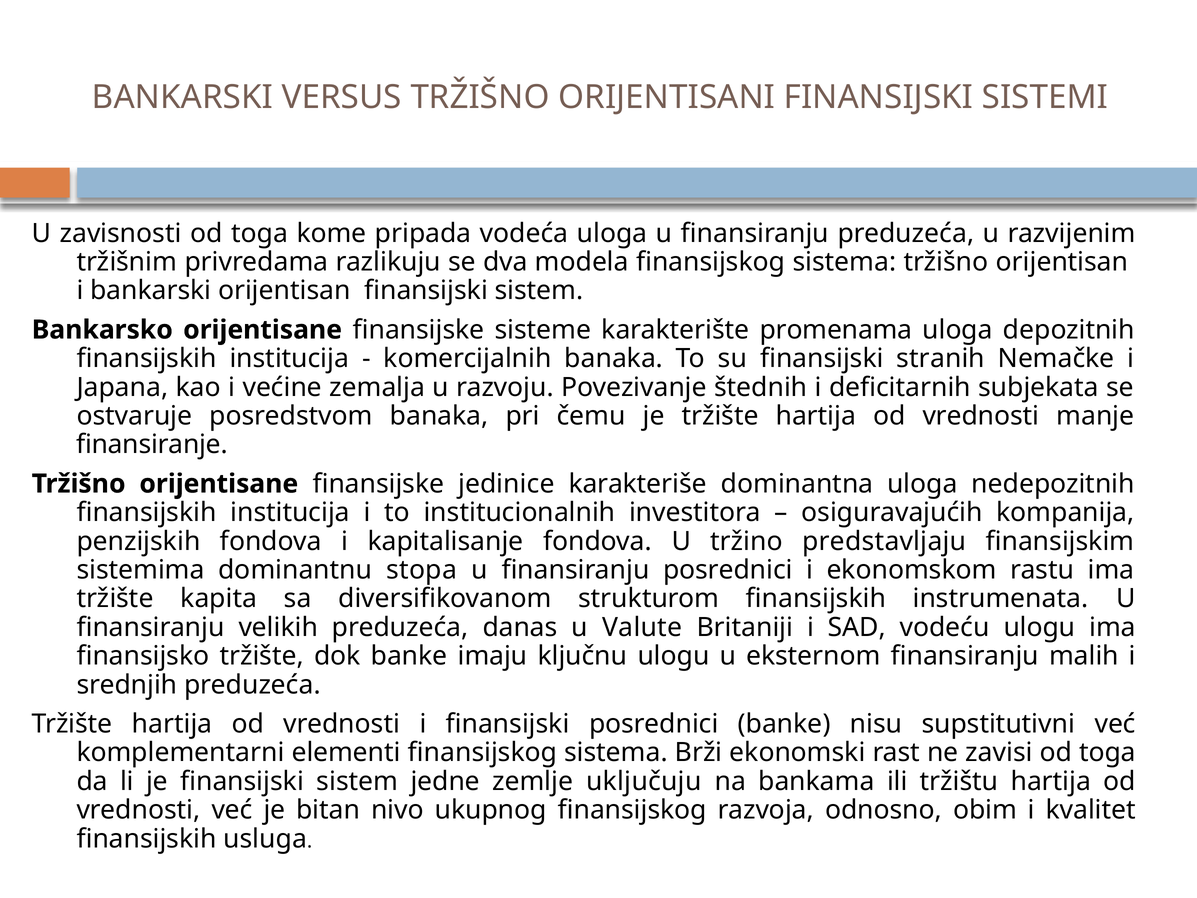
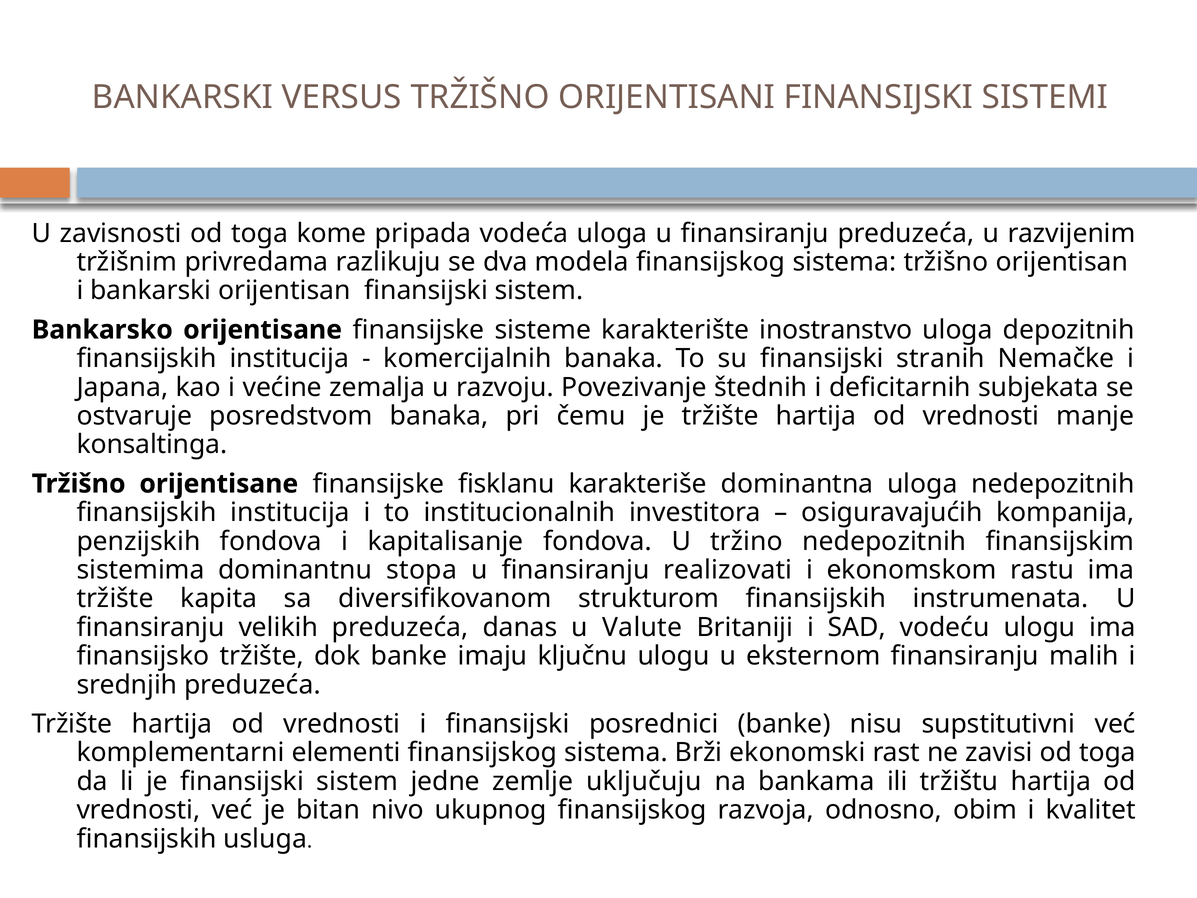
promenama: promenama -> inostranstvo (836, 330)
finansiranje: finansiranje -> konsaltinga (152, 445)
jedinice: jedinice -> fisklanu (506, 484)
tržino predstavljaju: predstavljaju -> nedepozitnih (884, 541)
finansiranju posrednici: posrednici -> realizovati (728, 570)
